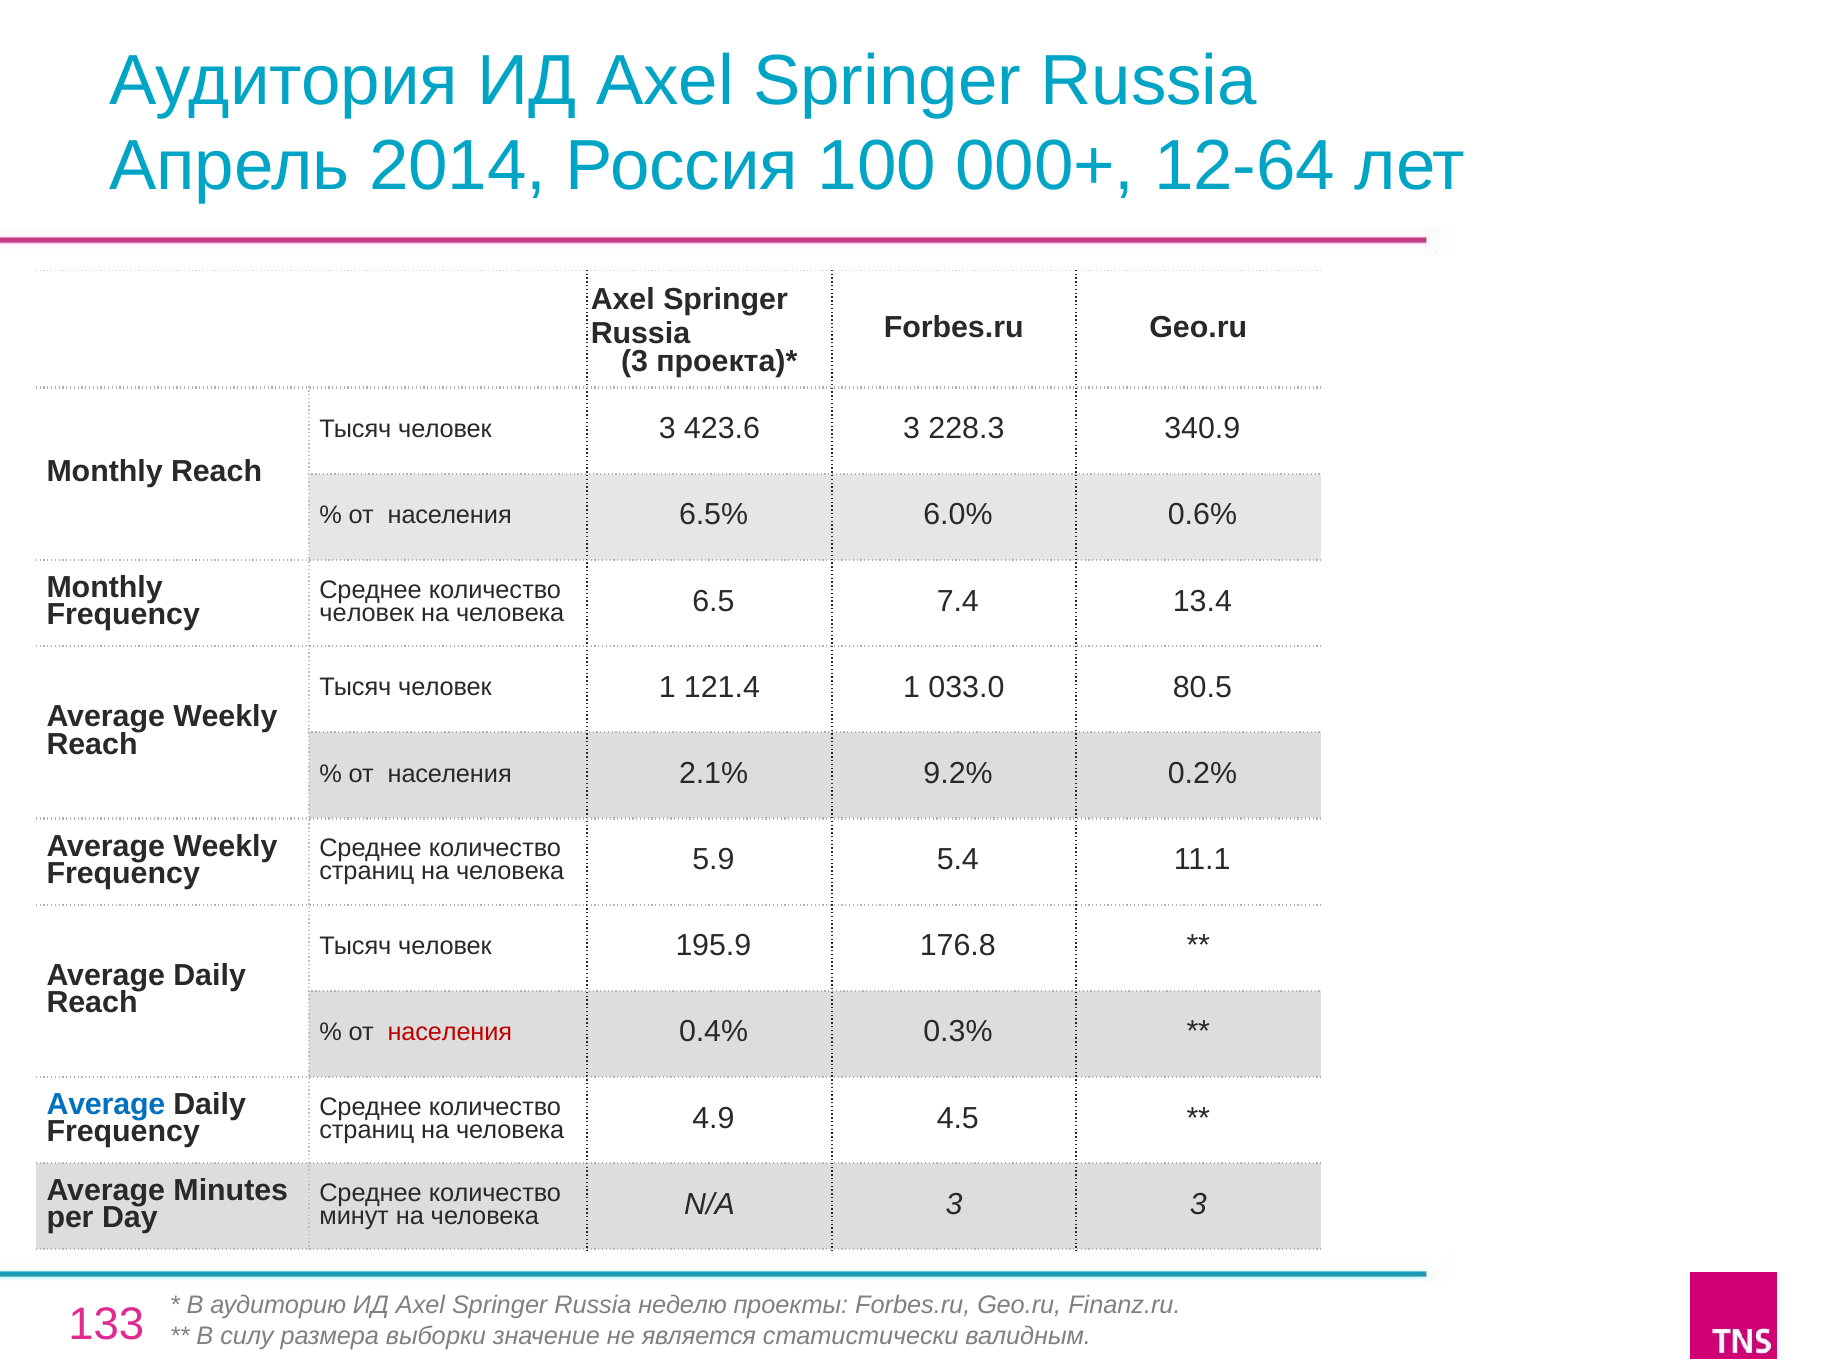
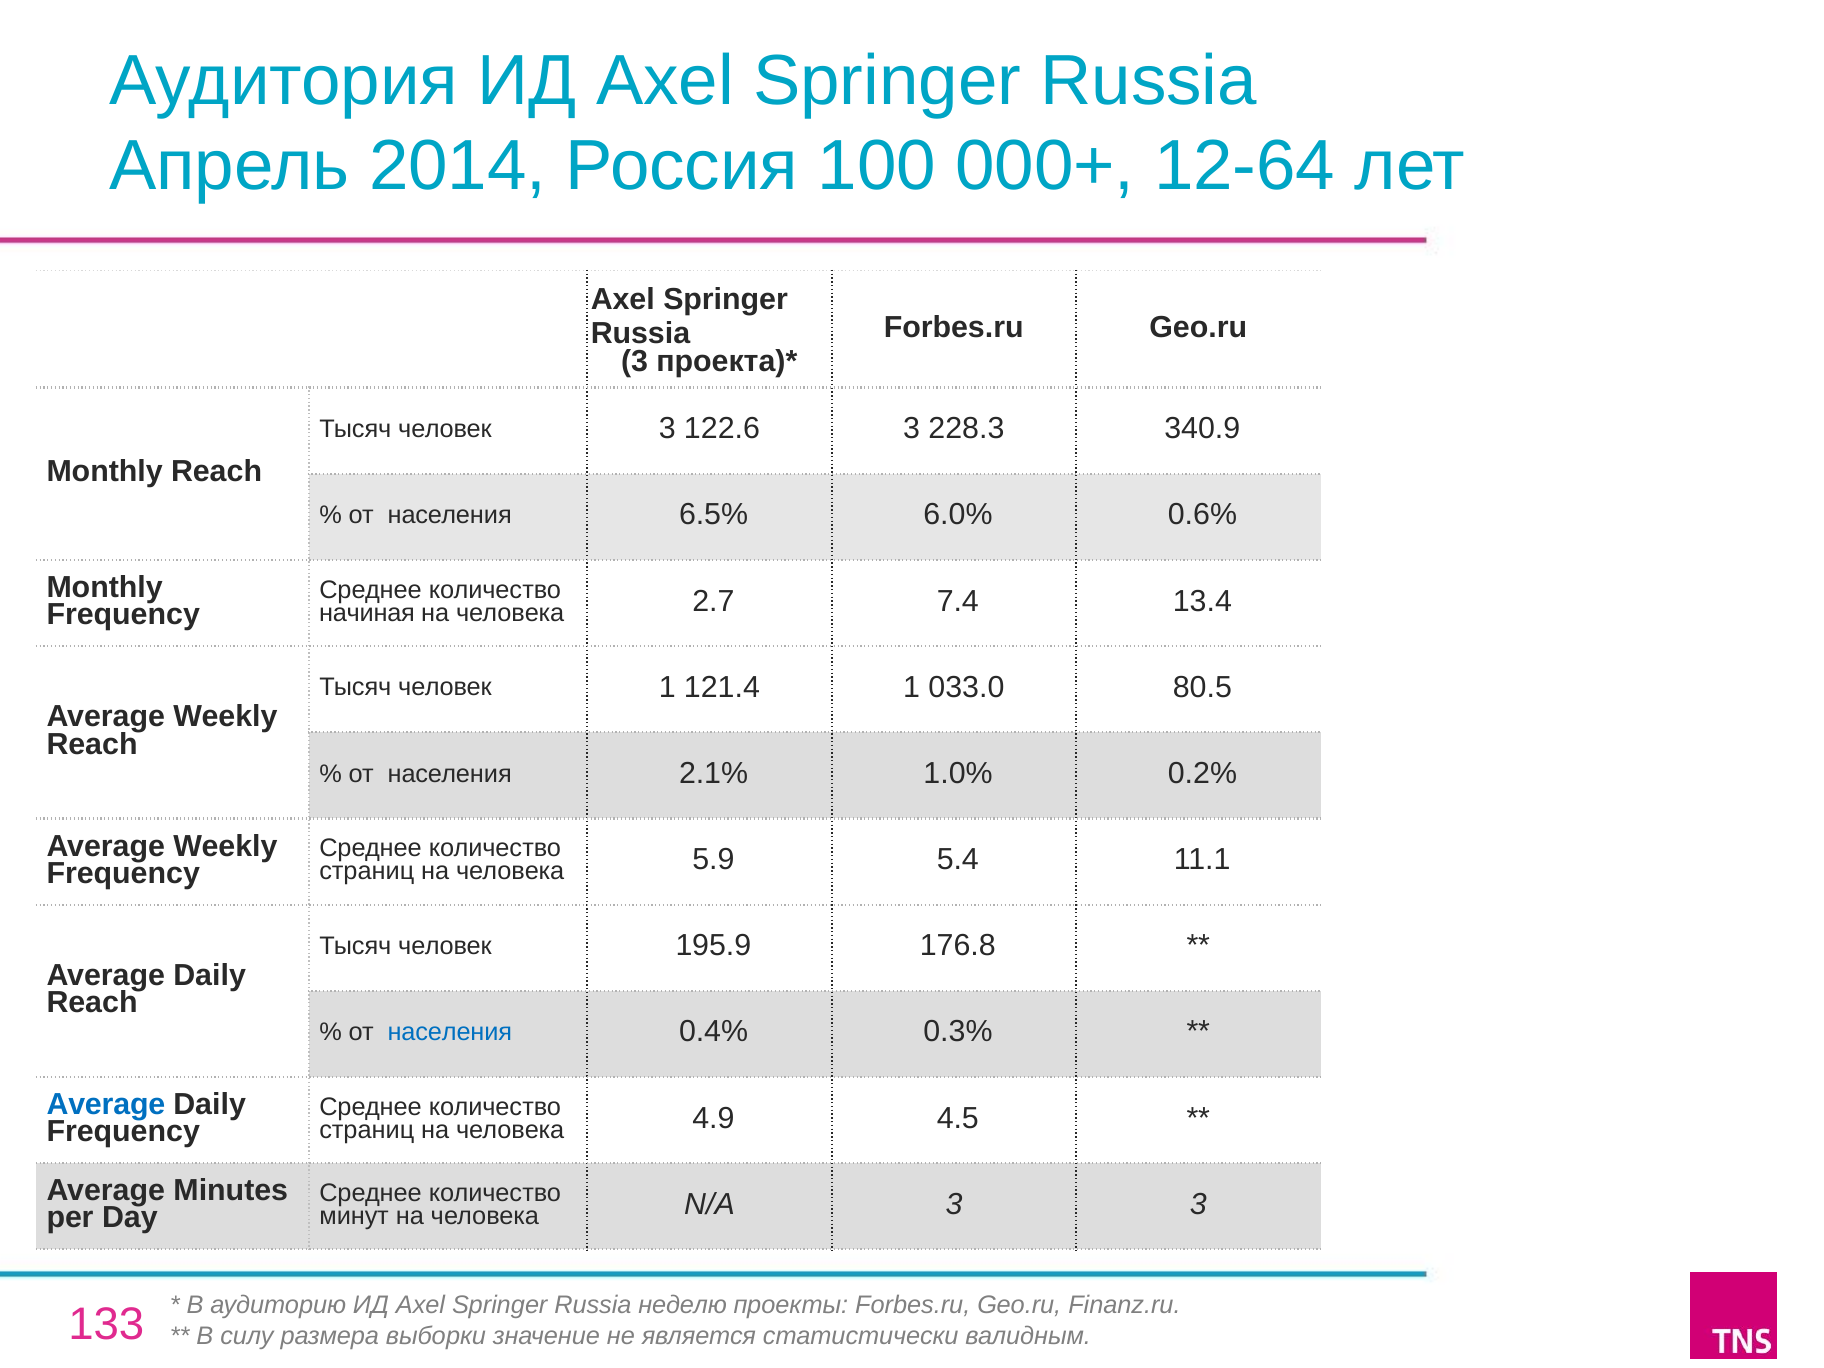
423.6: 423.6 -> 122.6 (722, 429)
человек: человек -> начиная (367, 613)
6.5: 6.5 -> 2.7 (713, 601)
9.2%: 9.2% -> 1.0% (958, 773)
населения colour: red -> blue (450, 1032)
